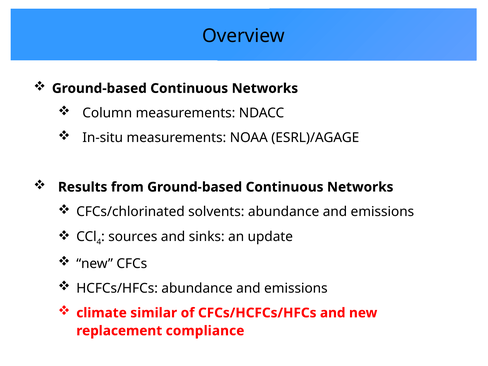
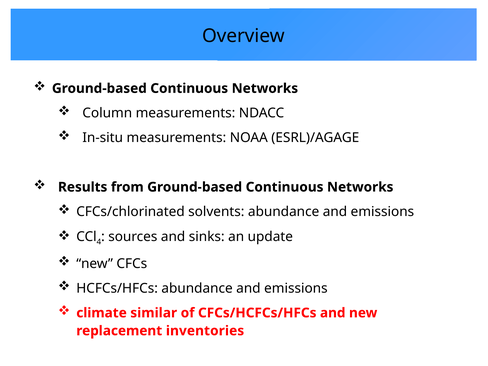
compliance: compliance -> inventories (205, 331)
